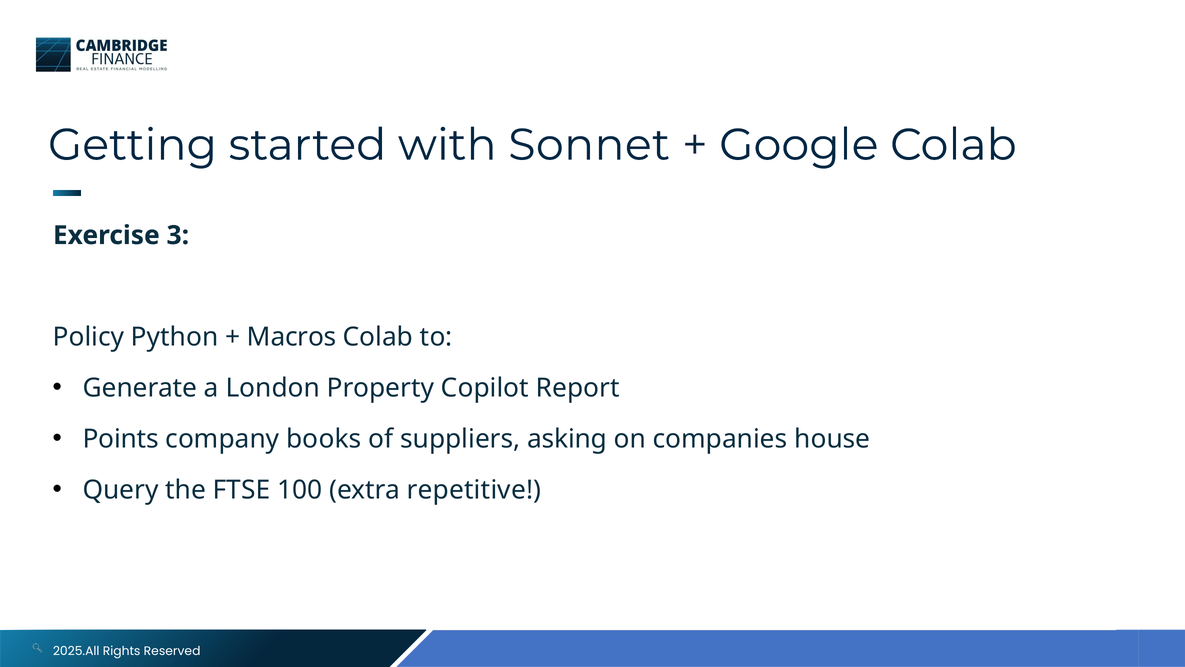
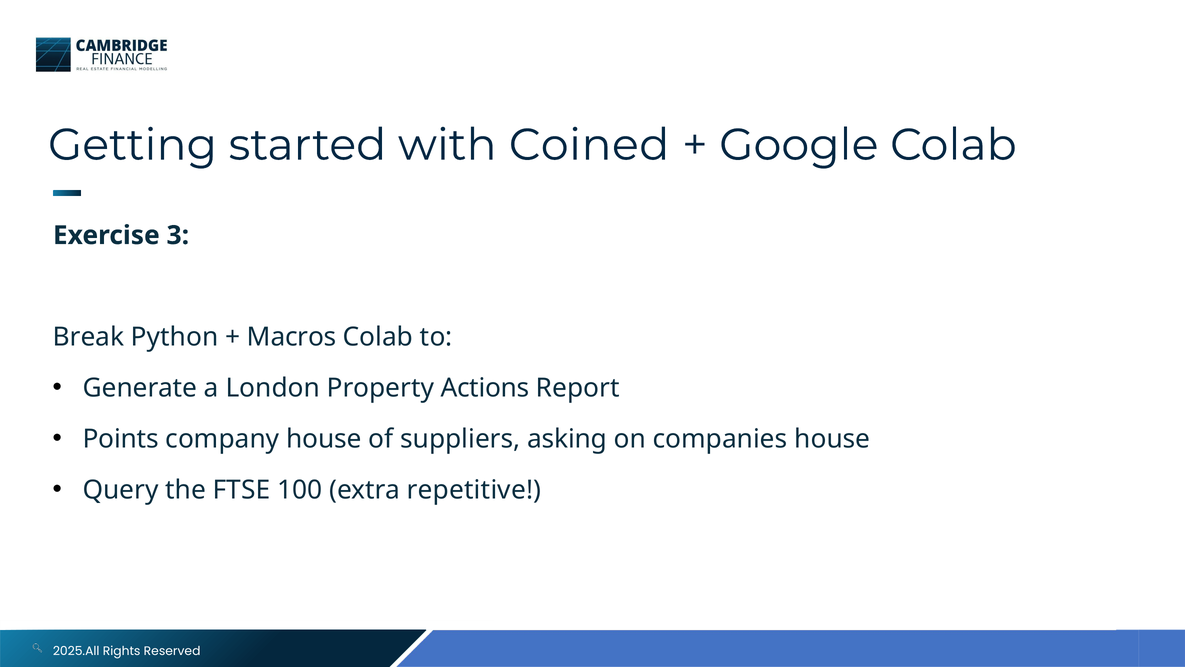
Sonnet: Sonnet -> Coined (589, 145)
Policy: Policy -> Break (89, 337)
Copilot: Copilot -> Actions (485, 388)
company books: books -> house (324, 439)
